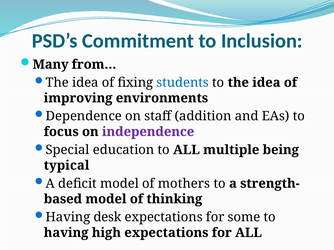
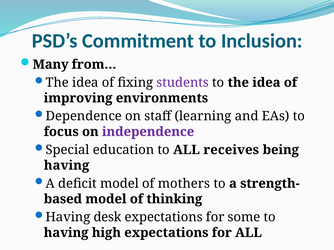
students colour: blue -> purple (183, 83)
addition: addition -> learning (203, 116)
multiple: multiple -> receives (231, 150)
typical: typical -> having (67, 166)
